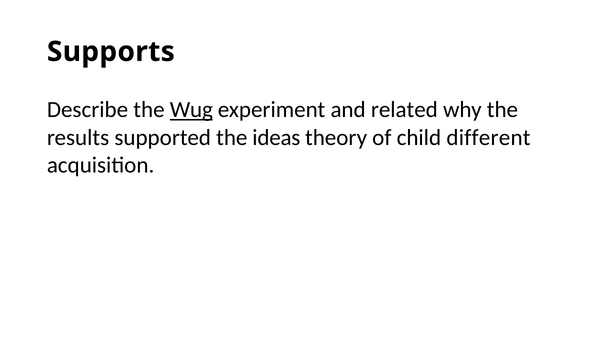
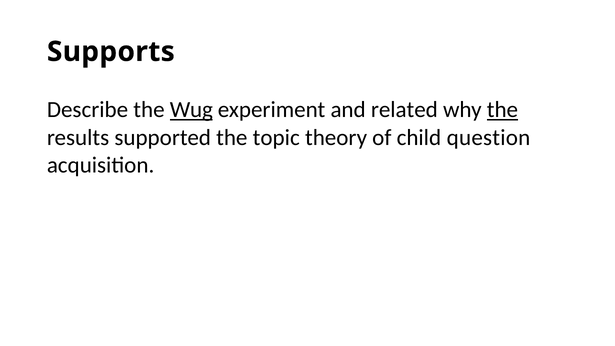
the underline: none -> present (502, 110)
ideas: ideas -> topic (276, 138)
different: different -> question (489, 138)
